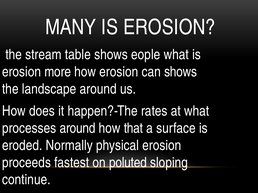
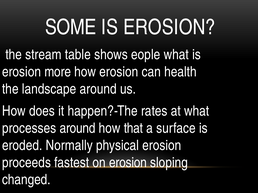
MANY: MANY -> SOME (71, 27)
can shows: shows -> health (180, 72)
on poluted: poluted -> erosion (128, 163)
continue: continue -> changed (26, 180)
